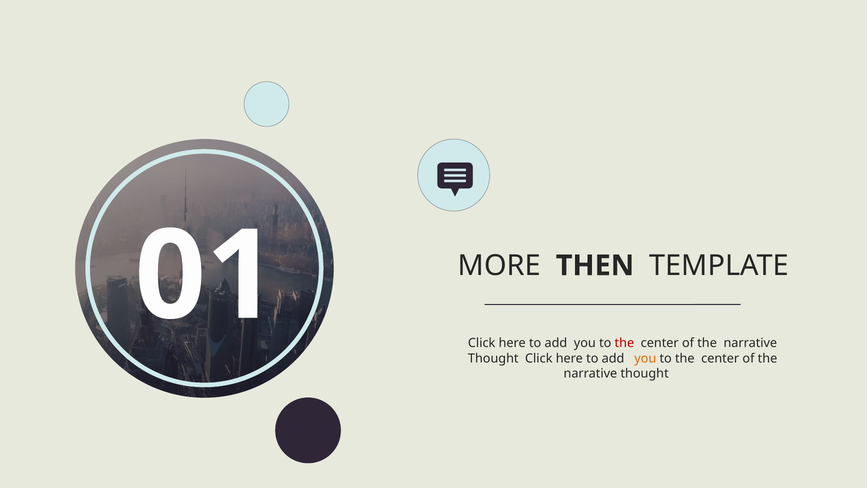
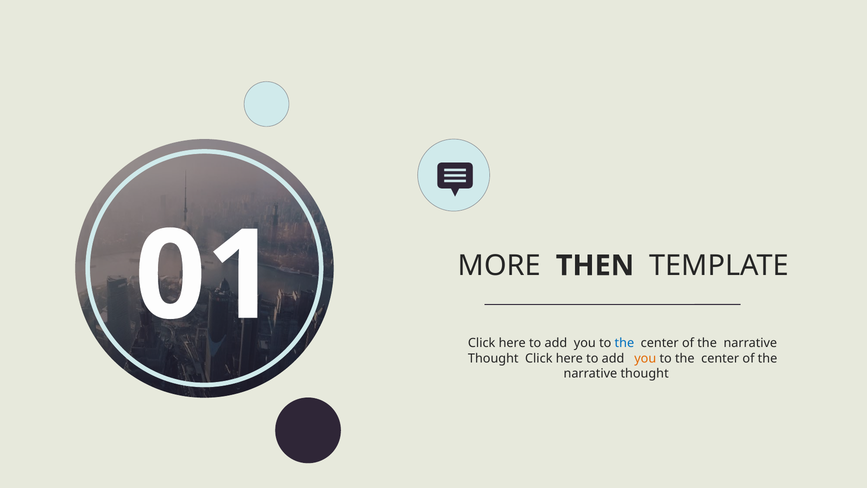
the colour: red -> blue (624, 343)
